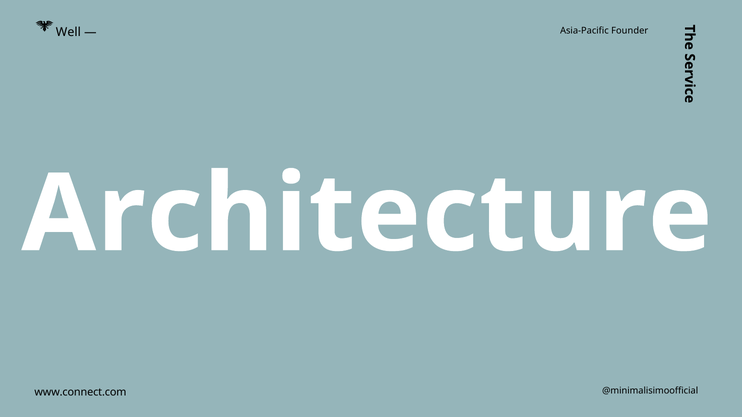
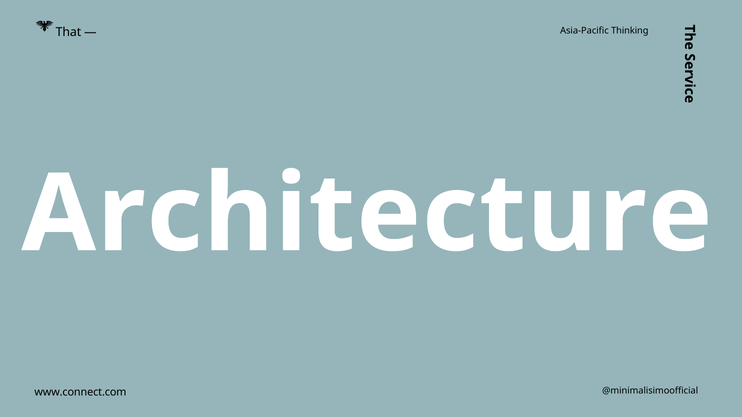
Founder: Founder -> Thinking (630, 30)
Well: Well -> That (68, 32)
